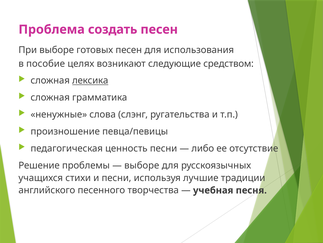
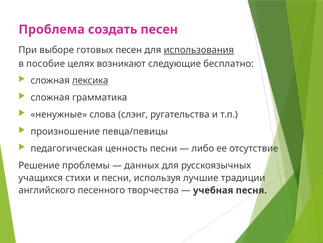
использования underline: none -> present (199, 50)
средством: средством -> бесплатно (228, 63)
выборе: выборе -> данных (142, 165)
